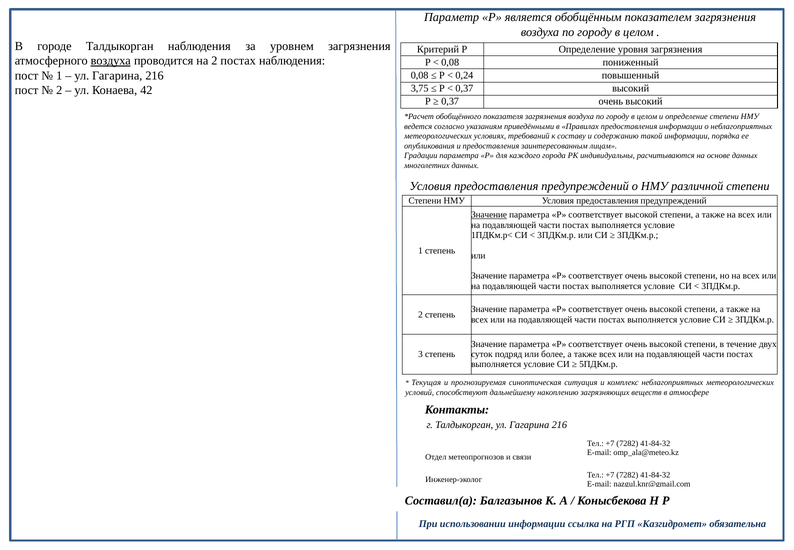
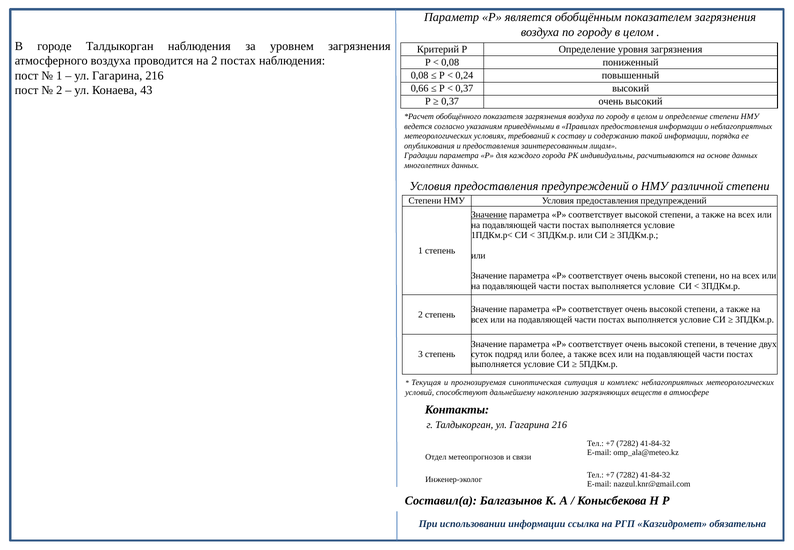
воздуха underline: present -> none (111, 61)
3,75: 3,75 -> 0,66 (420, 88)
42: 42 -> 43 (146, 90)
